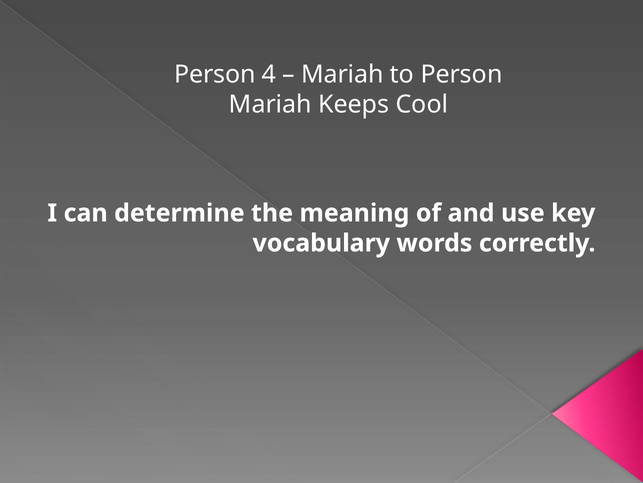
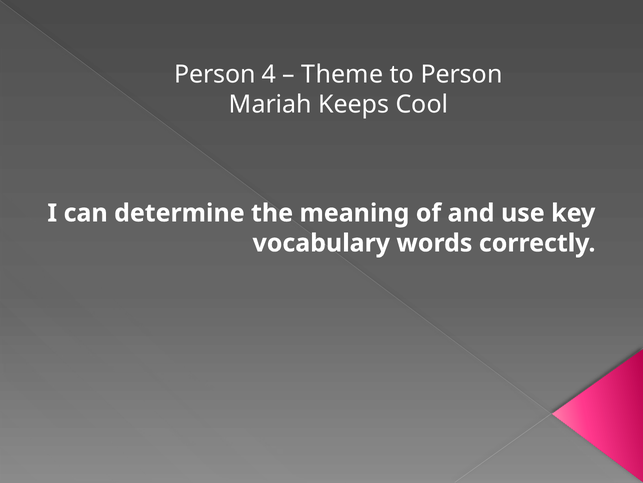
Mariah: Mariah -> Theme (342, 74)
